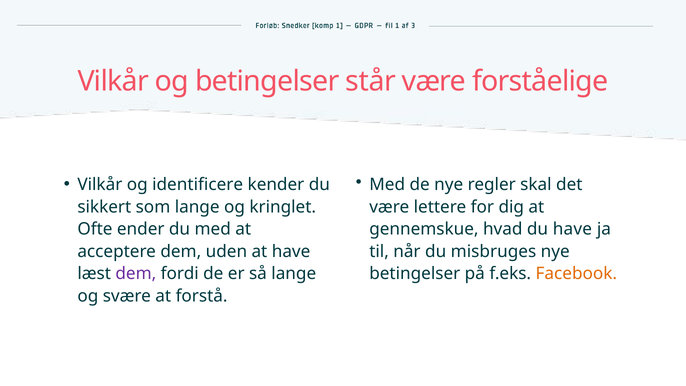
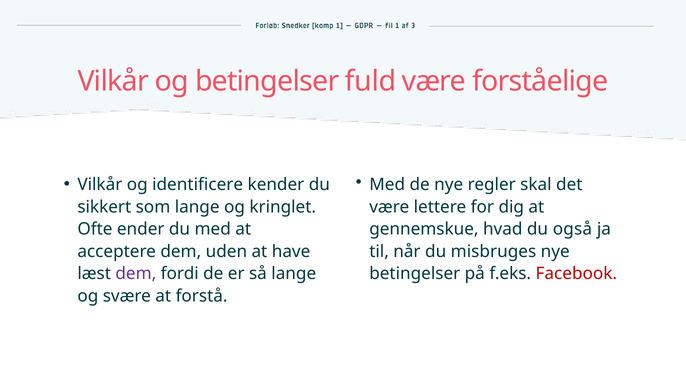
står: står -> fuld (371, 81)
du have: have -> også (572, 229)
Facebook colour: orange -> red (576, 274)
